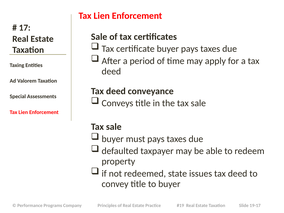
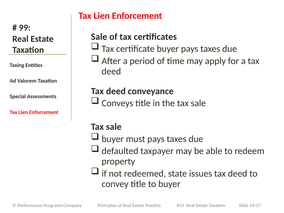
17: 17 -> 99 (25, 28)
